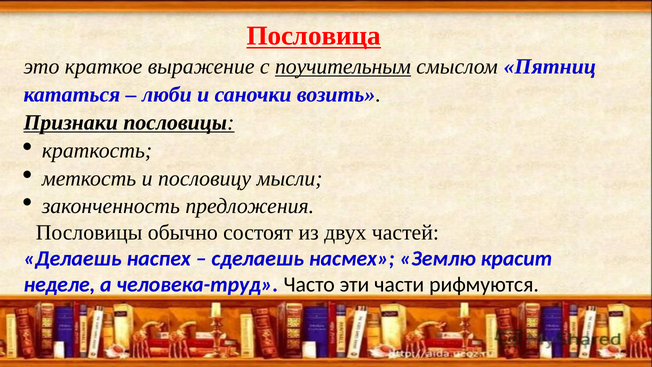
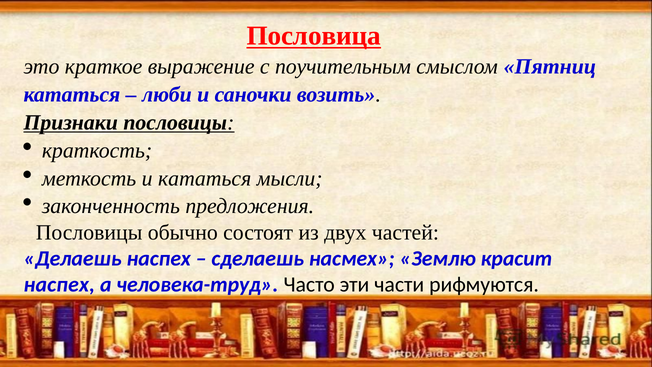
поучительным underline: present -> none (343, 67)
и пословицу: пословицу -> кататься (205, 178)
неделе: неделе -> наспех (59, 284)
